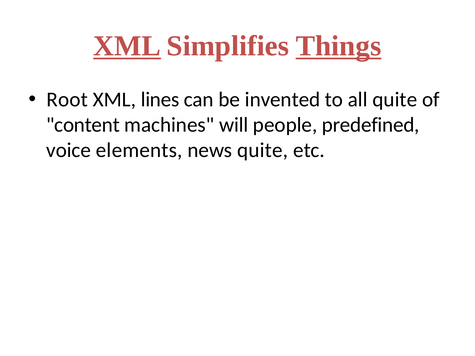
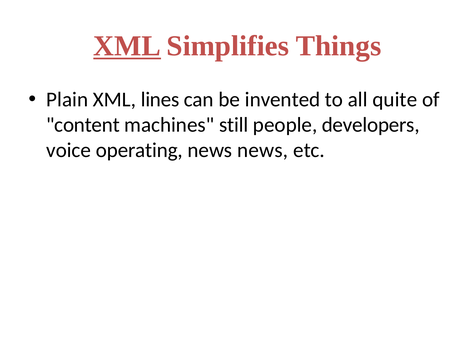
Things underline: present -> none (339, 46)
Root: Root -> Plain (67, 100)
will: will -> still (234, 125)
predefined: predefined -> developers (371, 125)
elements: elements -> operating (139, 150)
news quite: quite -> news (263, 150)
